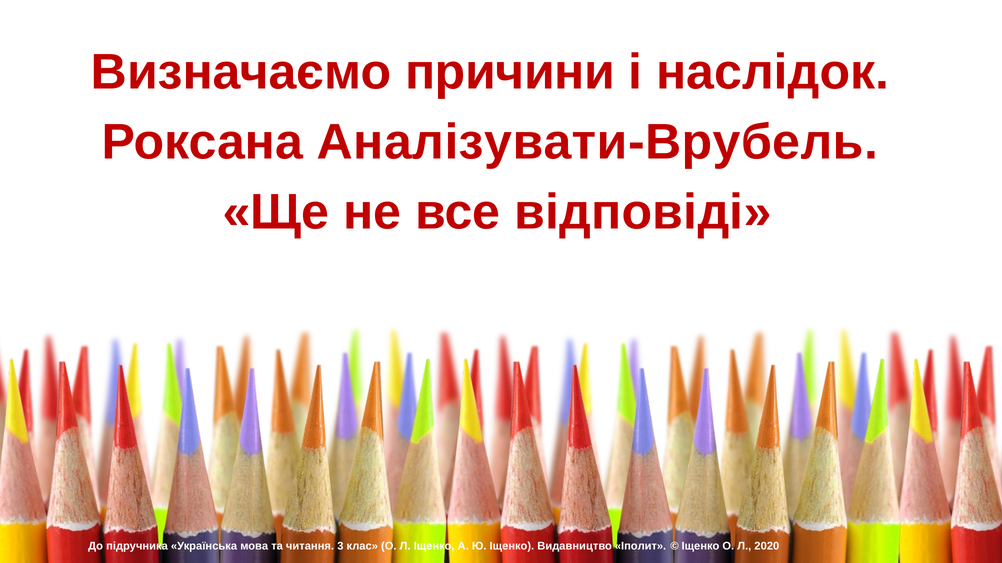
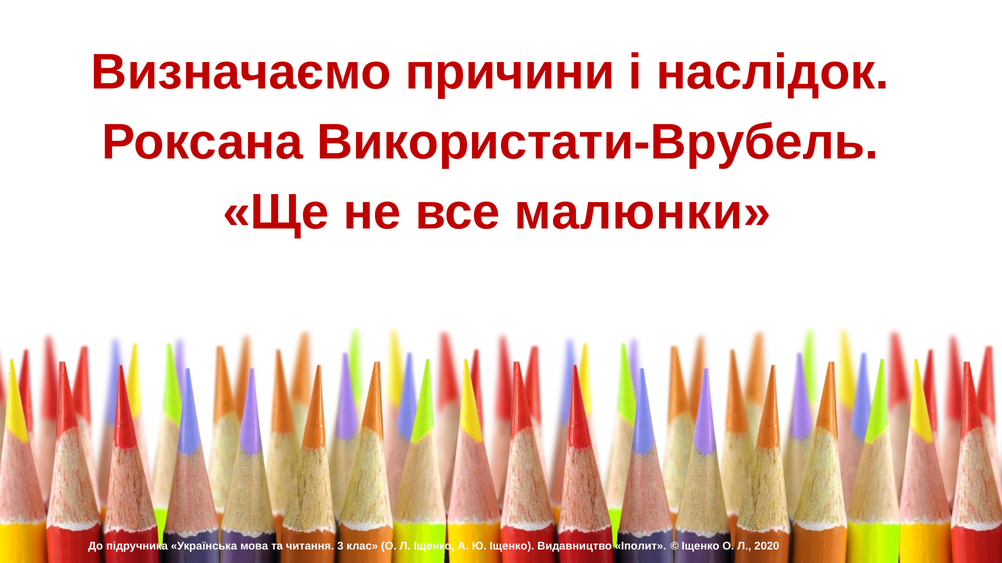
Аналізувати-Врубель: Аналізувати-Врубель -> Використати-Врубель (598, 142)
відповіді: відповіді -> малюнки (643, 212)
